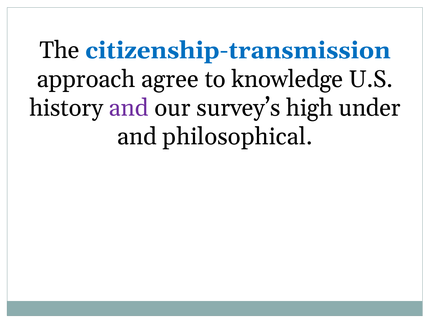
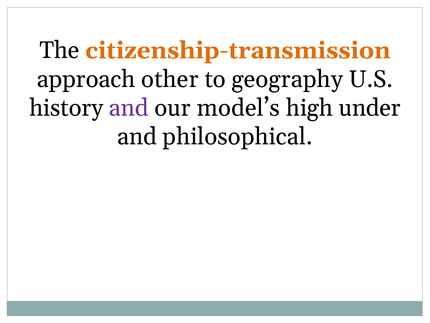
citizenship-transmission colour: blue -> orange (238, 50)
agree: agree -> other (170, 79)
knowledge: knowledge -> geography (287, 79)
survey’s: survey’s -> model’s (238, 108)
